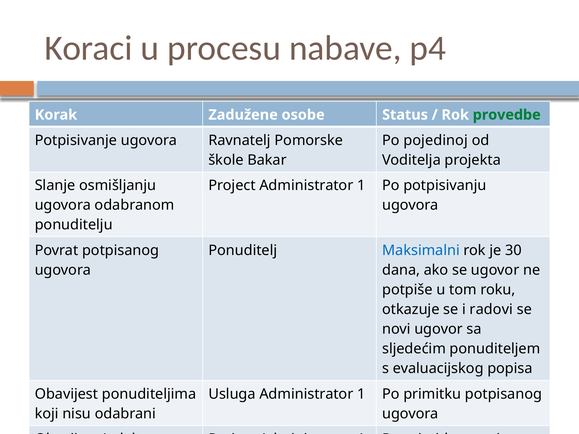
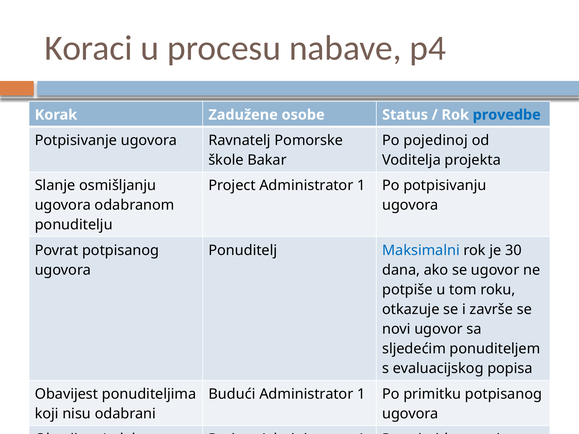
provedbe colour: green -> blue (507, 115)
radovi: radovi -> završe (491, 310)
Usluga: Usluga -> Budući (232, 394)
